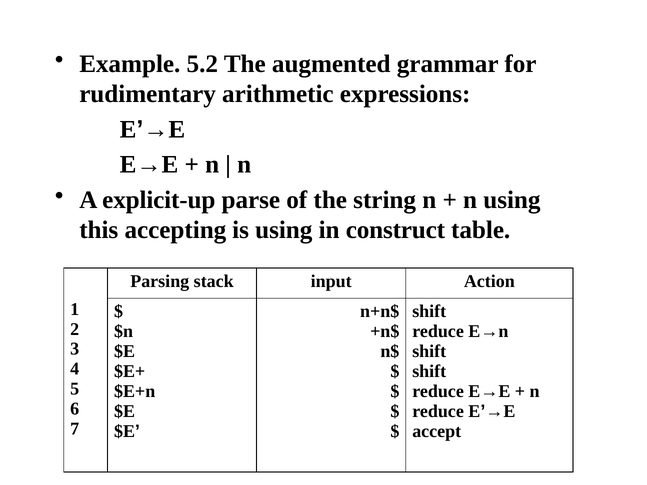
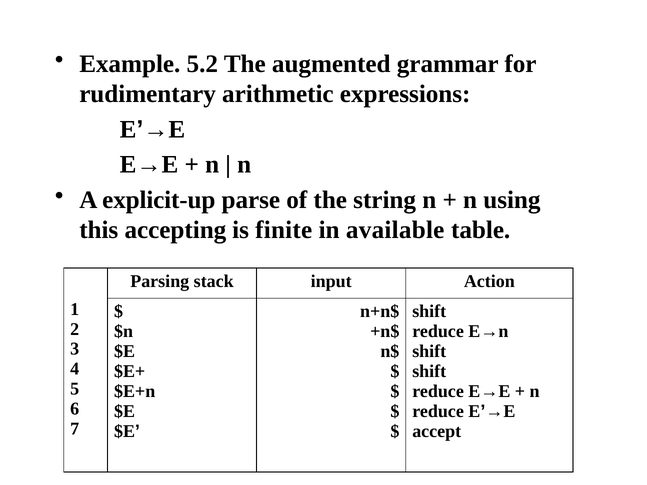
is using: using -> finite (284, 230)
construct: construct -> available (395, 230)
